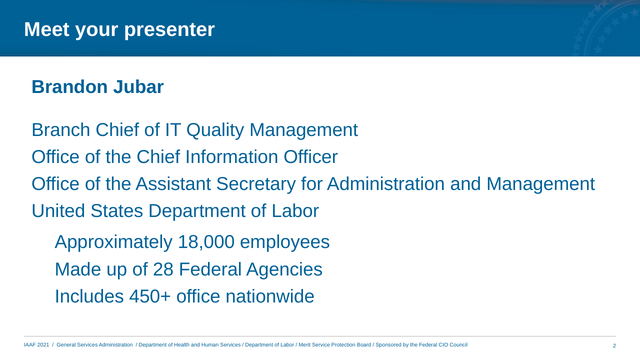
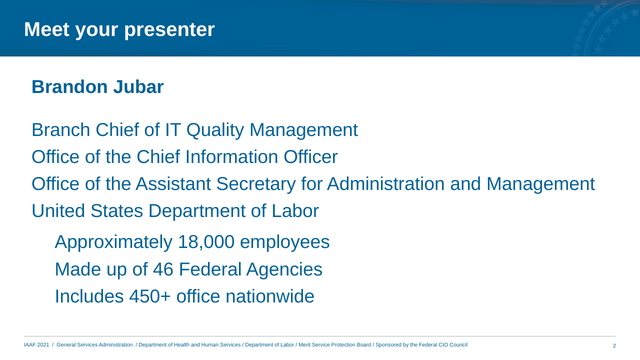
28: 28 -> 46 (163, 269)
